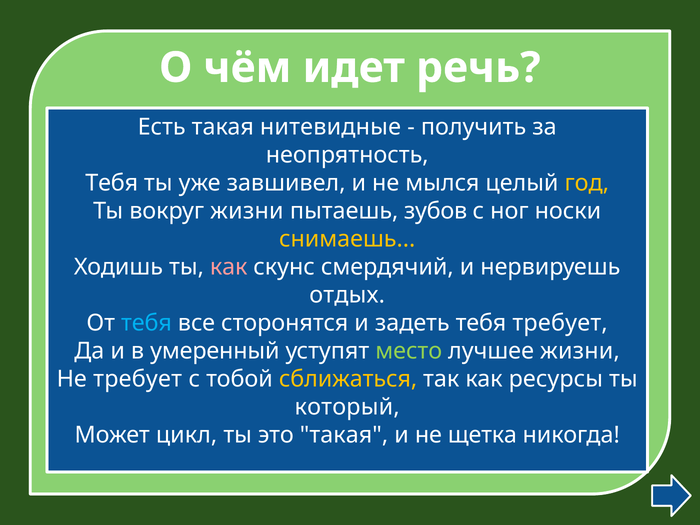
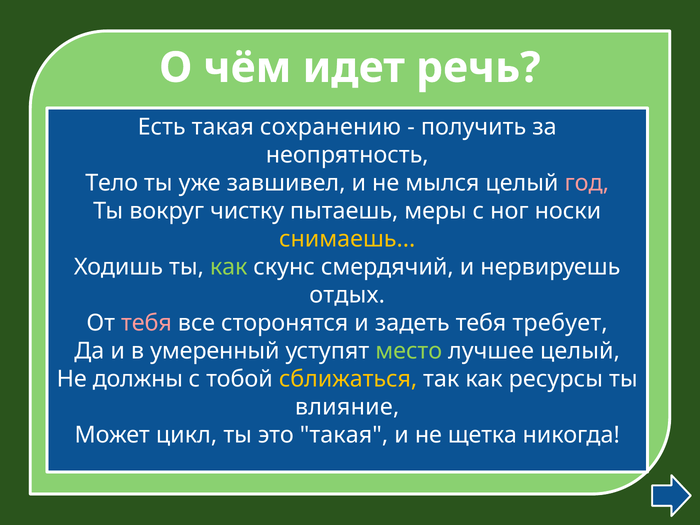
нитевидные: нитевидные -> сохранению (330, 127)
Тебя: Тебя -> Тело (112, 183)
год colour: yellow -> pink (587, 183)
вокруг жизни: жизни -> чистку (247, 211)
зубов: зубов -> меры (436, 211)
как colour: pink -> light green (229, 267)
тебя colour: light blue -> pink (146, 323)
лучшее жизни: жизни -> целый (580, 351)
Не требует: требует -> должны (138, 379)
который: который -> влияние (347, 407)
